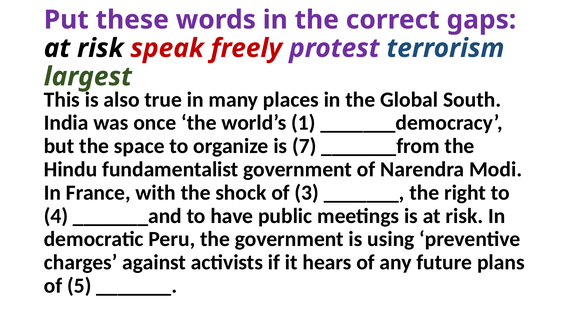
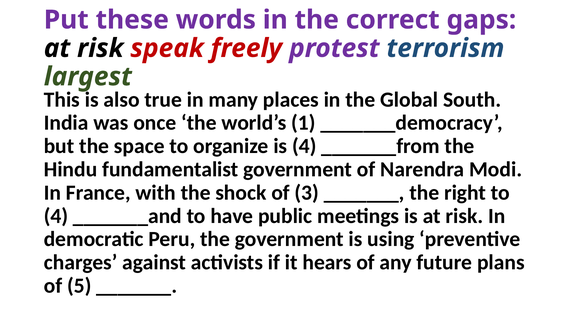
is 7: 7 -> 4 (304, 146)
